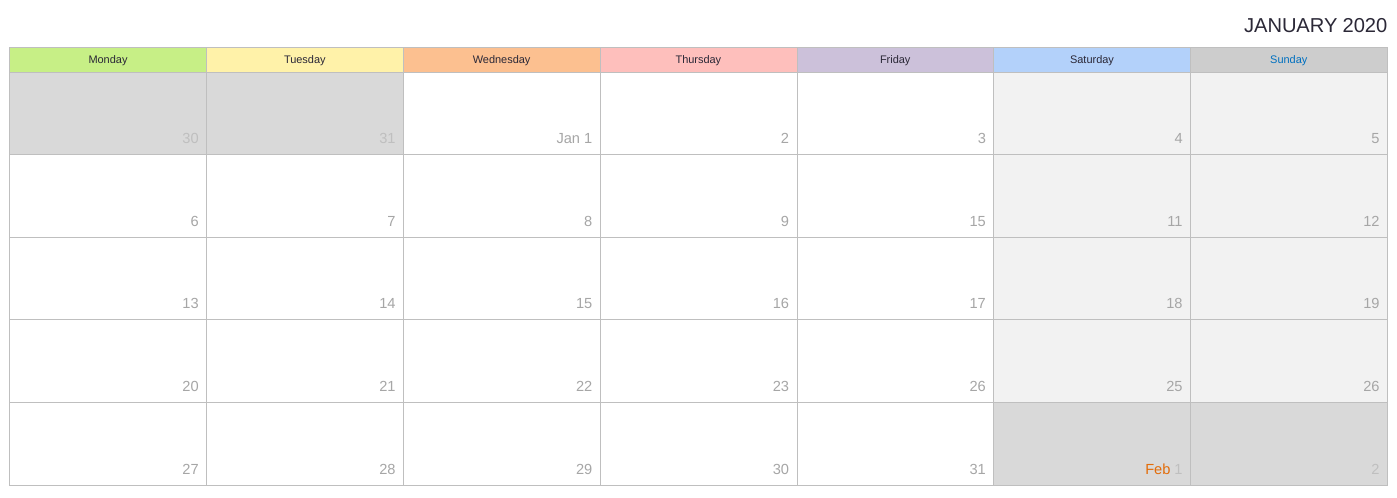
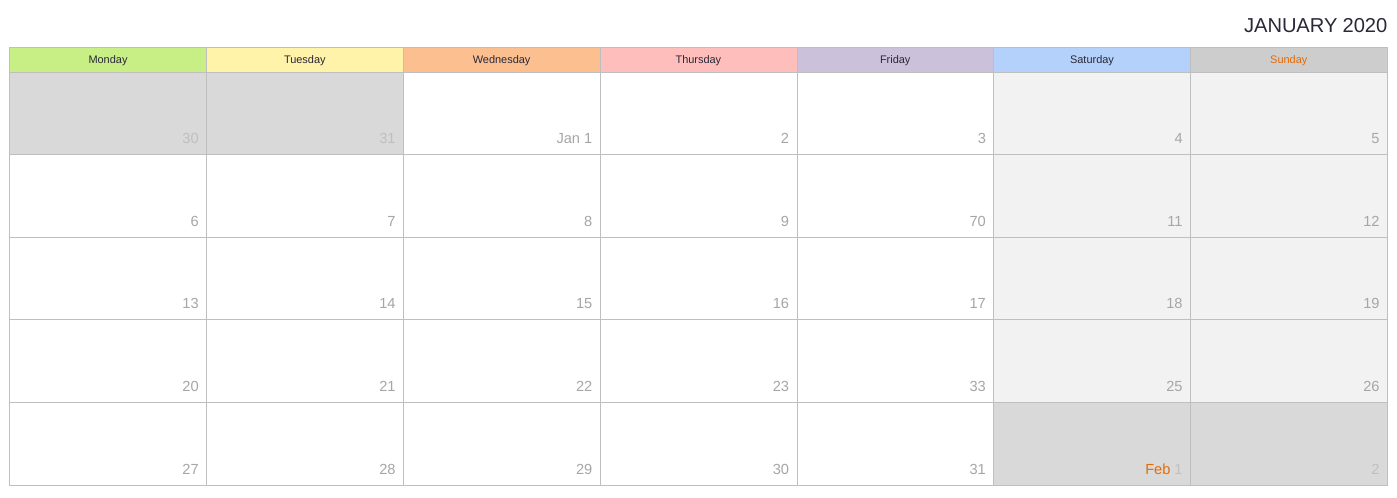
Sunday colour: blue -> orange (1289, 60)
9 15: 15 -> 70 (978, 221)
23 26: 26 -> 33 (978, 387)
